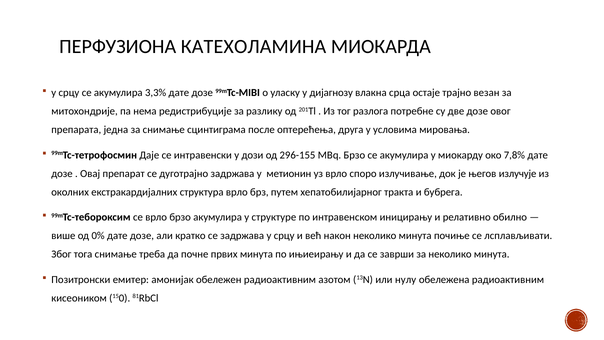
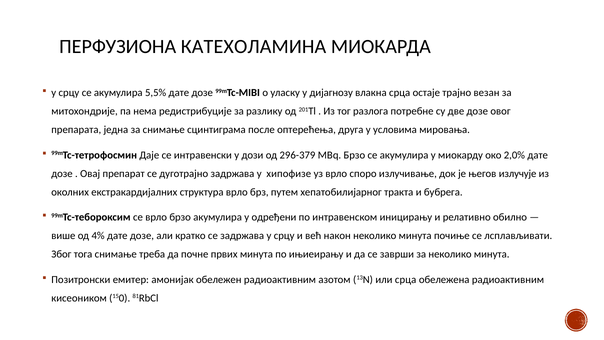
3,3%: 3,3% -> 5,5% (156, 93)
296-155: 296-155 -> 296-379 (297, 155)
7,8%: 7,8% -> 2,0% (514, 155)
метионин: метионин -> хипофизе (289, 173)
структуре: структуре -> одређени (274, 217)
0%: 0% -> 4% (98, 236)
или нулу: нулу -> срца (406, 279)
